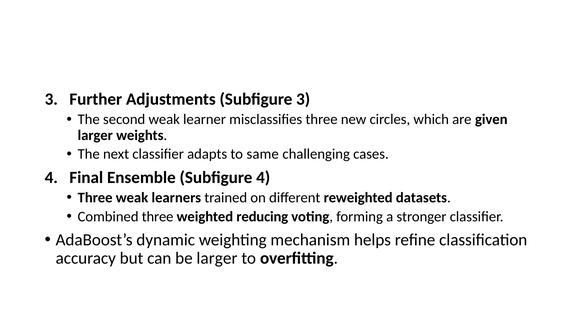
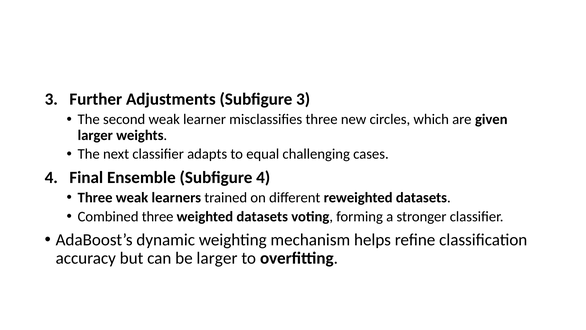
same: same -> equal (263, 154)
weighted reducing: reducing -> datasets (262, 216)
